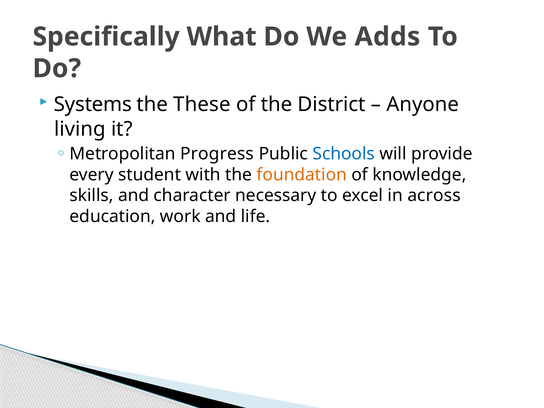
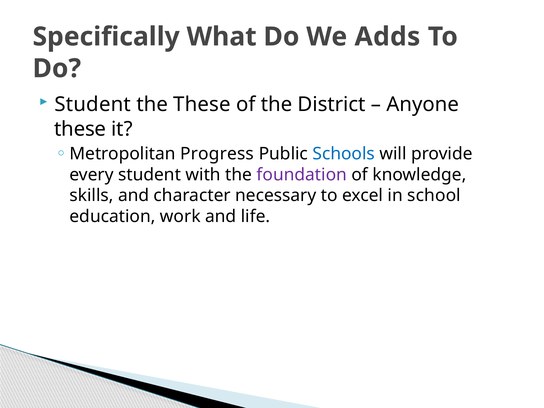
Systems: Systems -> Student (93, 104)
living: living -> these (80, 129)
foundation colour: orange -> purple (302, 175)
across: across -> school (434, 196)
